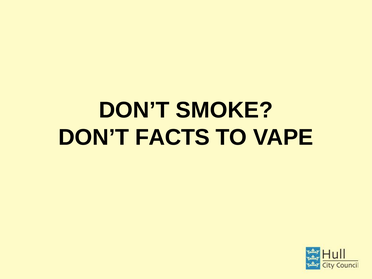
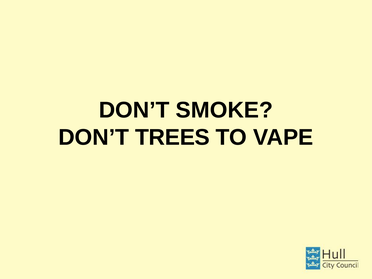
FACTS: FACTS -> TREES (172, 137)
